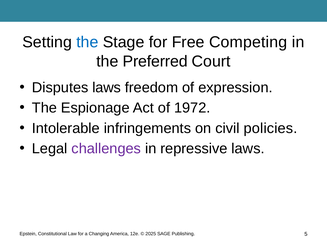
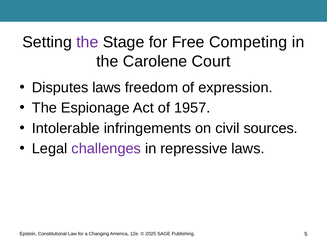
the colour: blue -> purple (87, 42)
Preferred: Preferred -> Carolene (155, 61)
1972: 1972 -> 1957 (192, 108)
policies: policies -> sources (271, 128)
